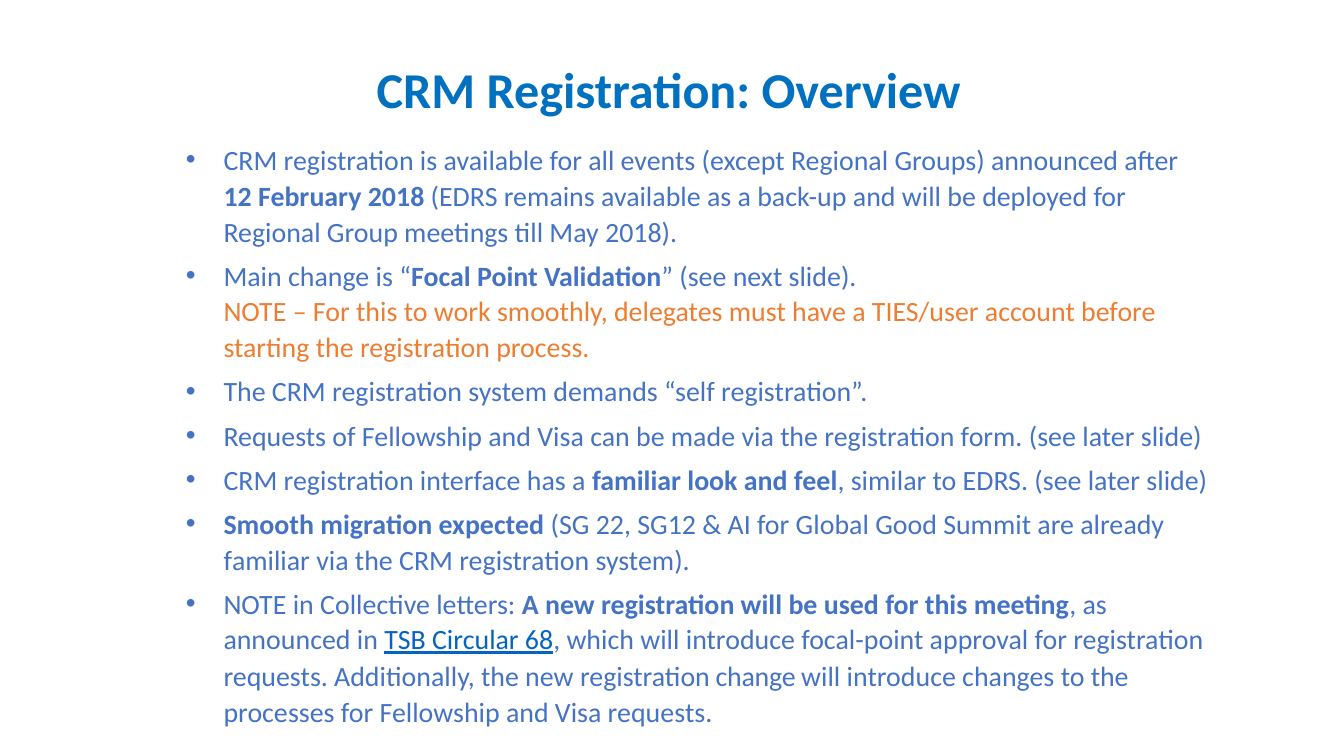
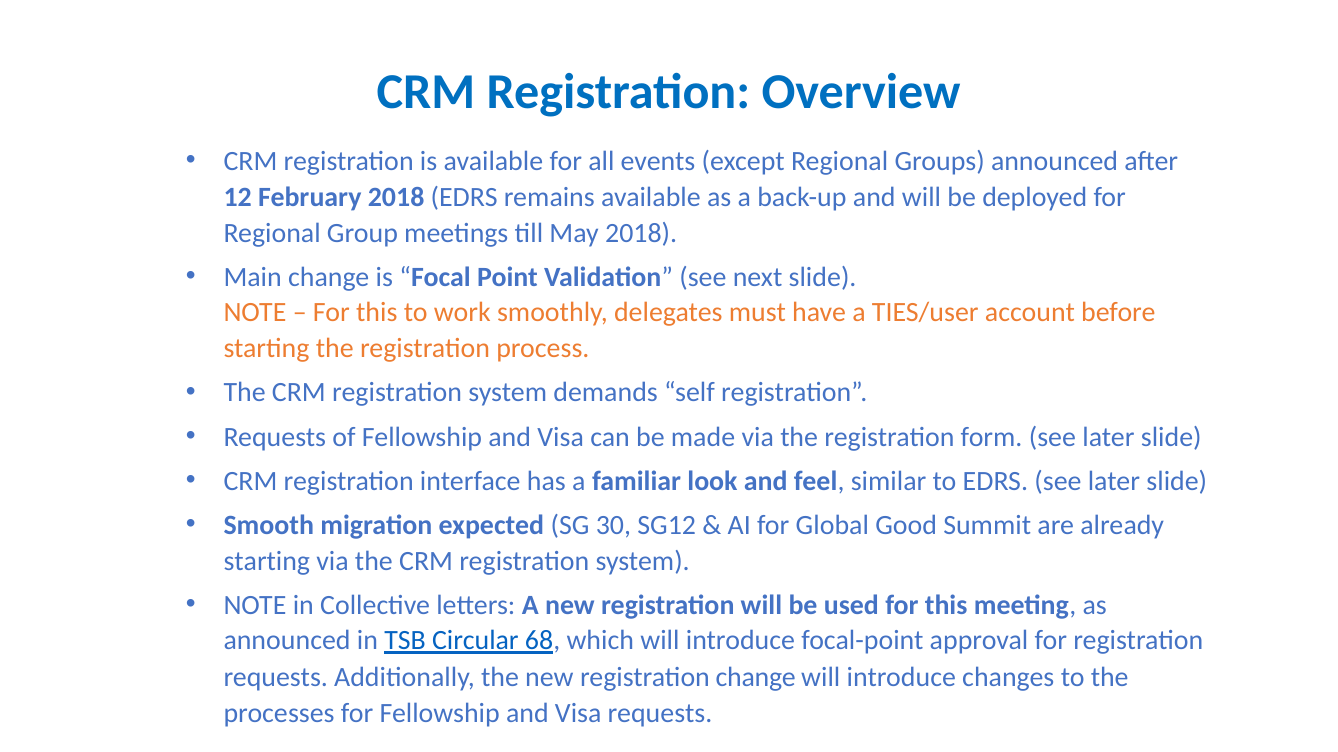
22: 22 -> 30 (613, 526)
familiar: familiar -> starting (267, 561)
